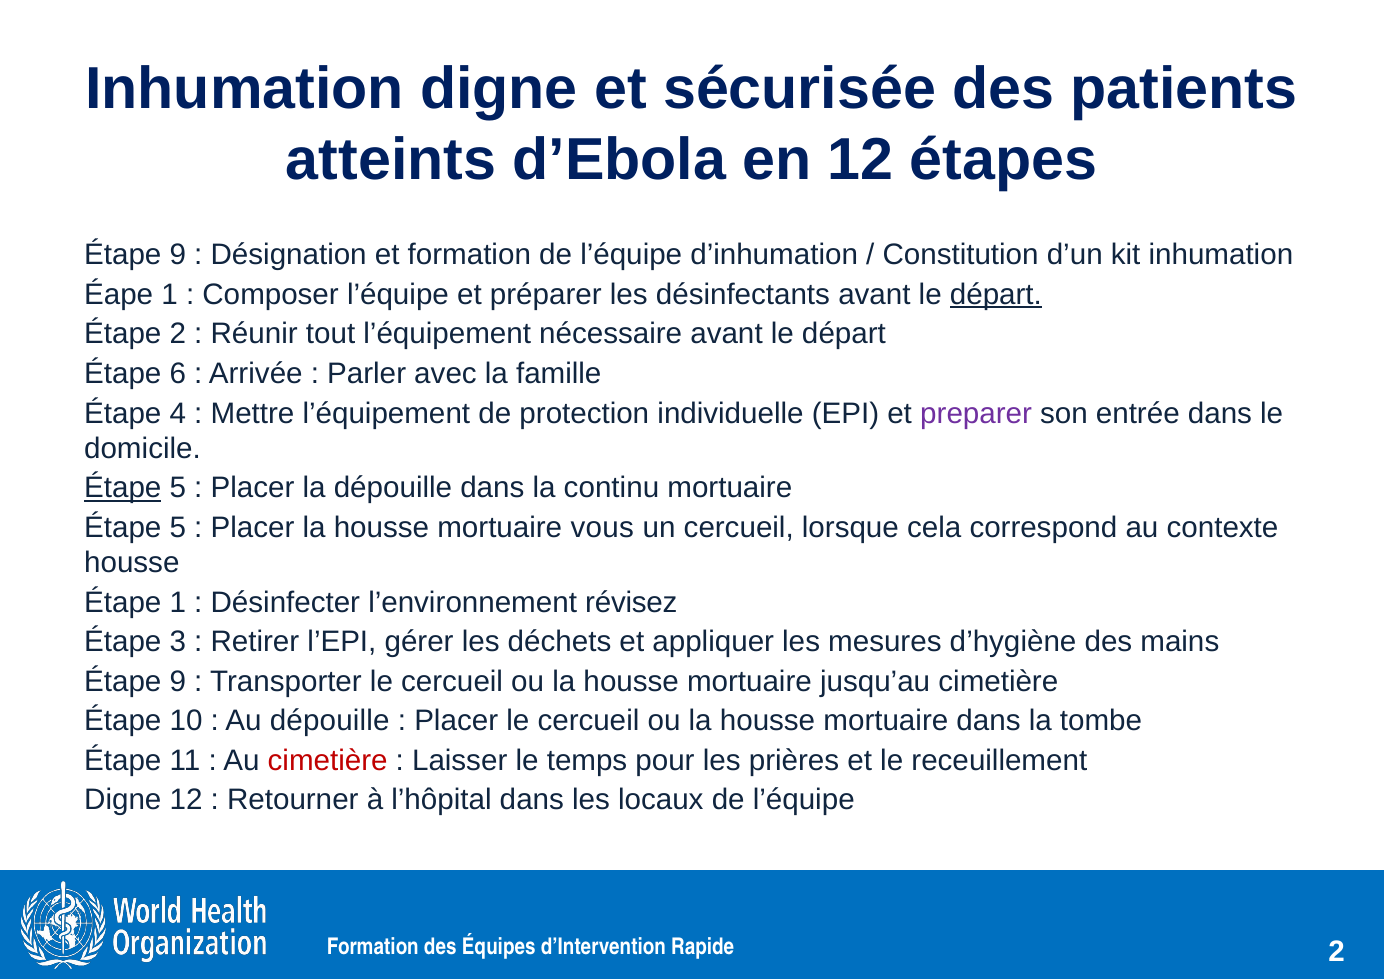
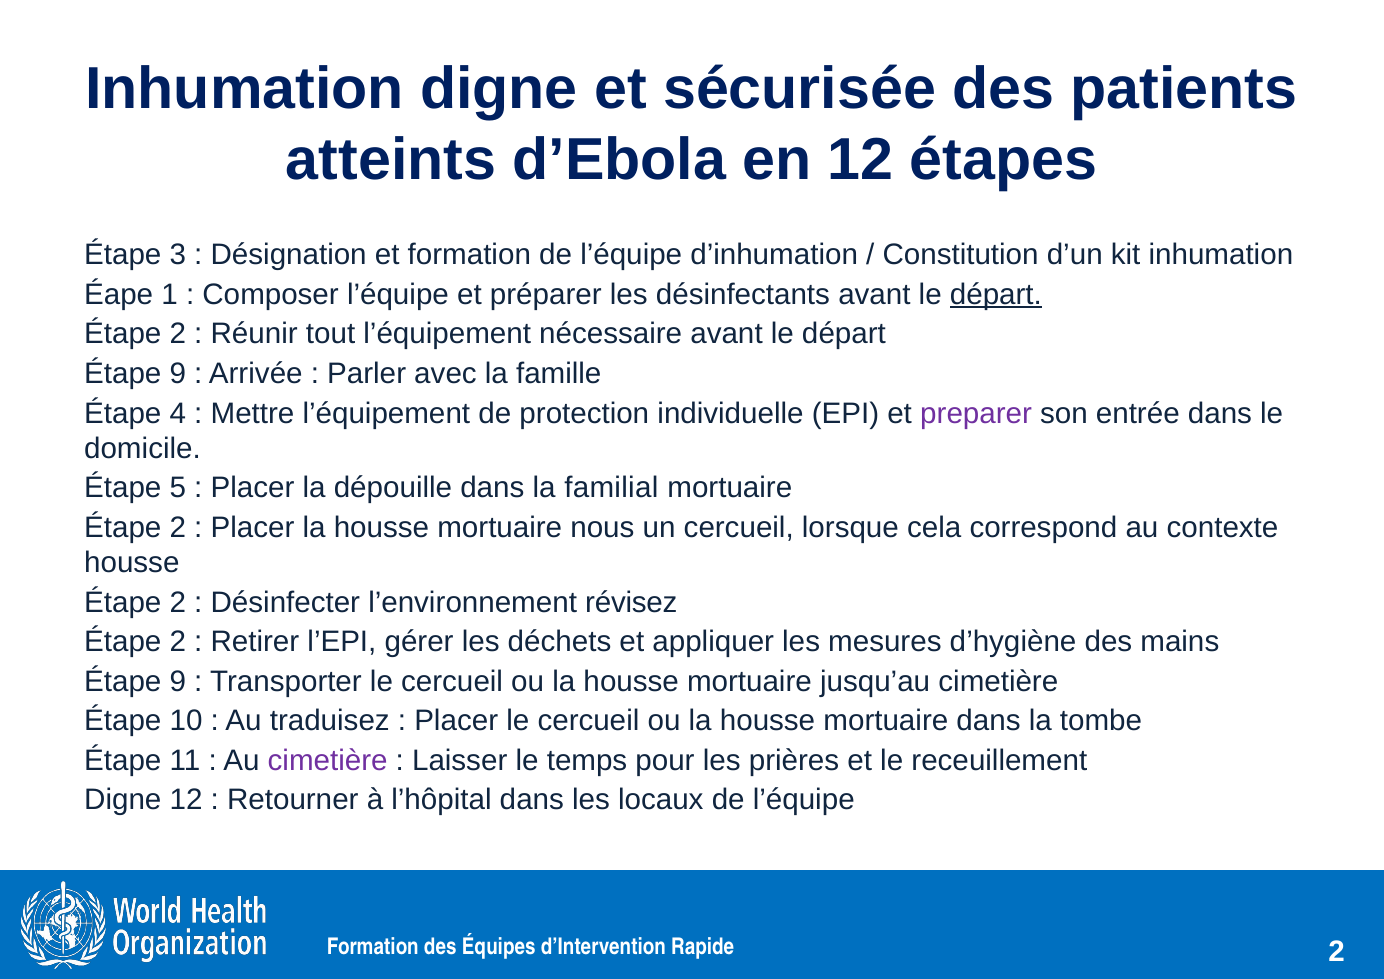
9: 9 -> 3 (178, 255)
6: 6 -> 9 (178, 374)
Étape underline: present -> none (123, 488)
continu: continu -> familial (611, 488)
5: 5 -> 2 (178, 527)
vous: vous -> nous (602, 527)
1: 1 -> 2 (178, 602)
3: 3 -> 2 (178, 642)
Au dépouille: dépouille -> traduisez (330, 721)
cimetière colour: red -> purple (328, 760)
